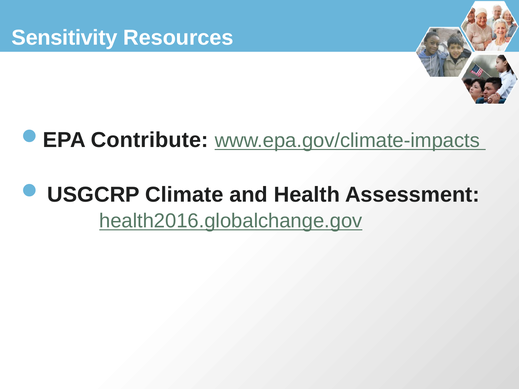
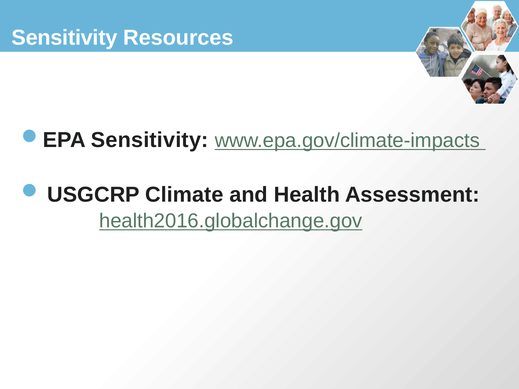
Contribute: Contribute -> Sensitivity (150, 140)
